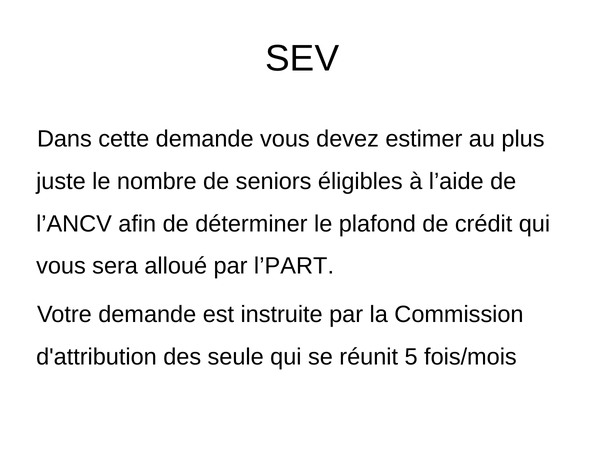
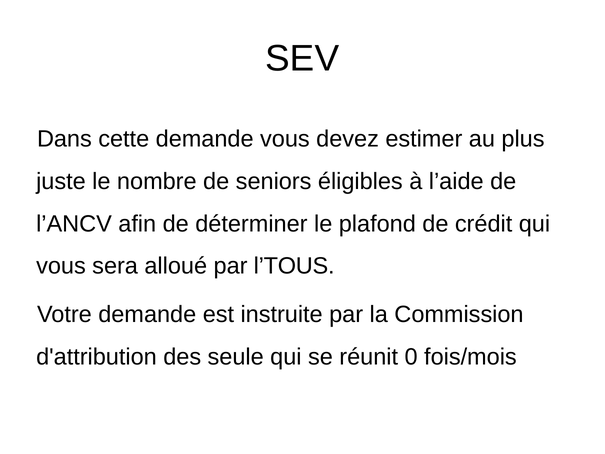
l’PART: l’PART -> l’TOUS (294, 266)
5: 5 -> 0 (411, 357)
